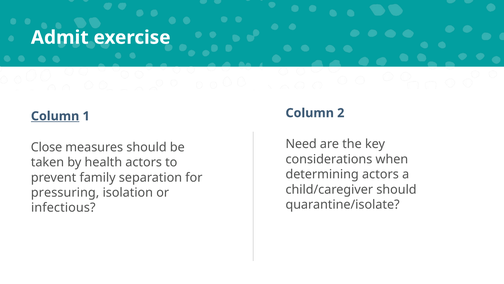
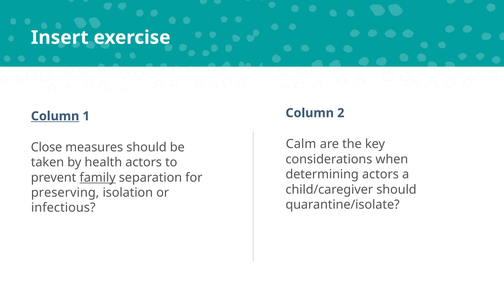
Admit: Admit -> Insert (60, 37)
Need: Need -> Calm (301, 144)
family underline: none -> present (98, 177)
pressuring: pressuring -> preserving (65, 192)
